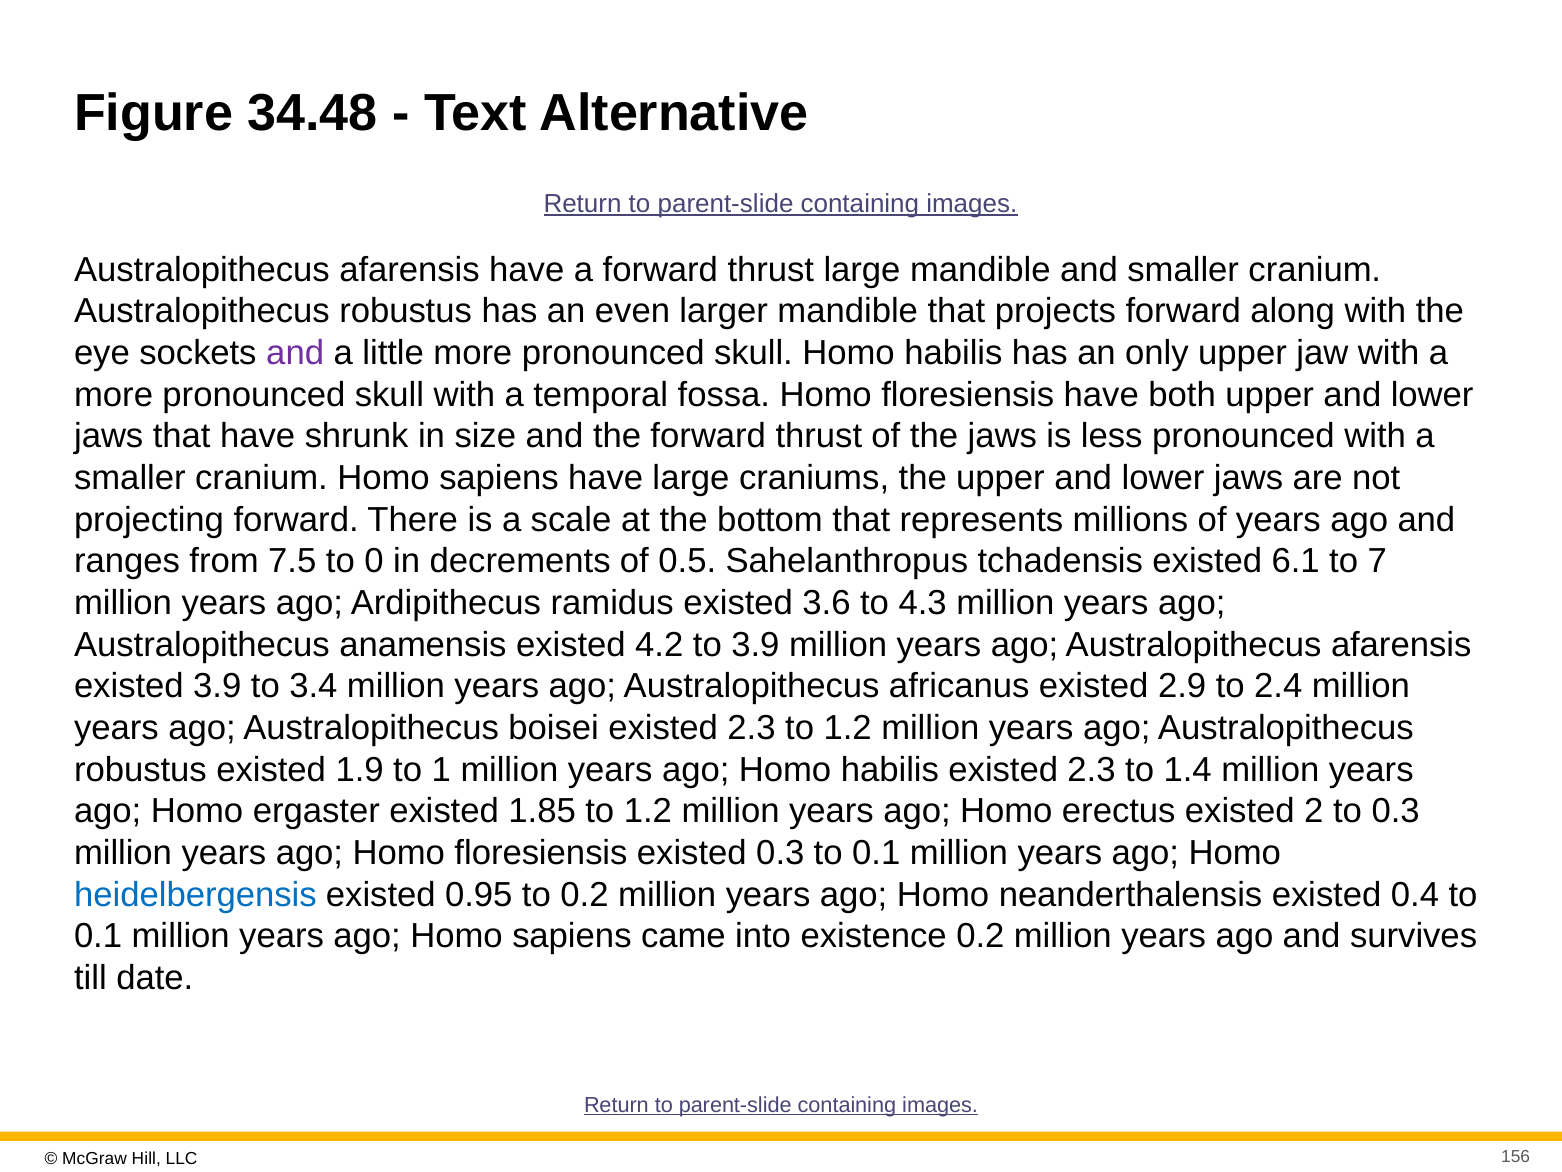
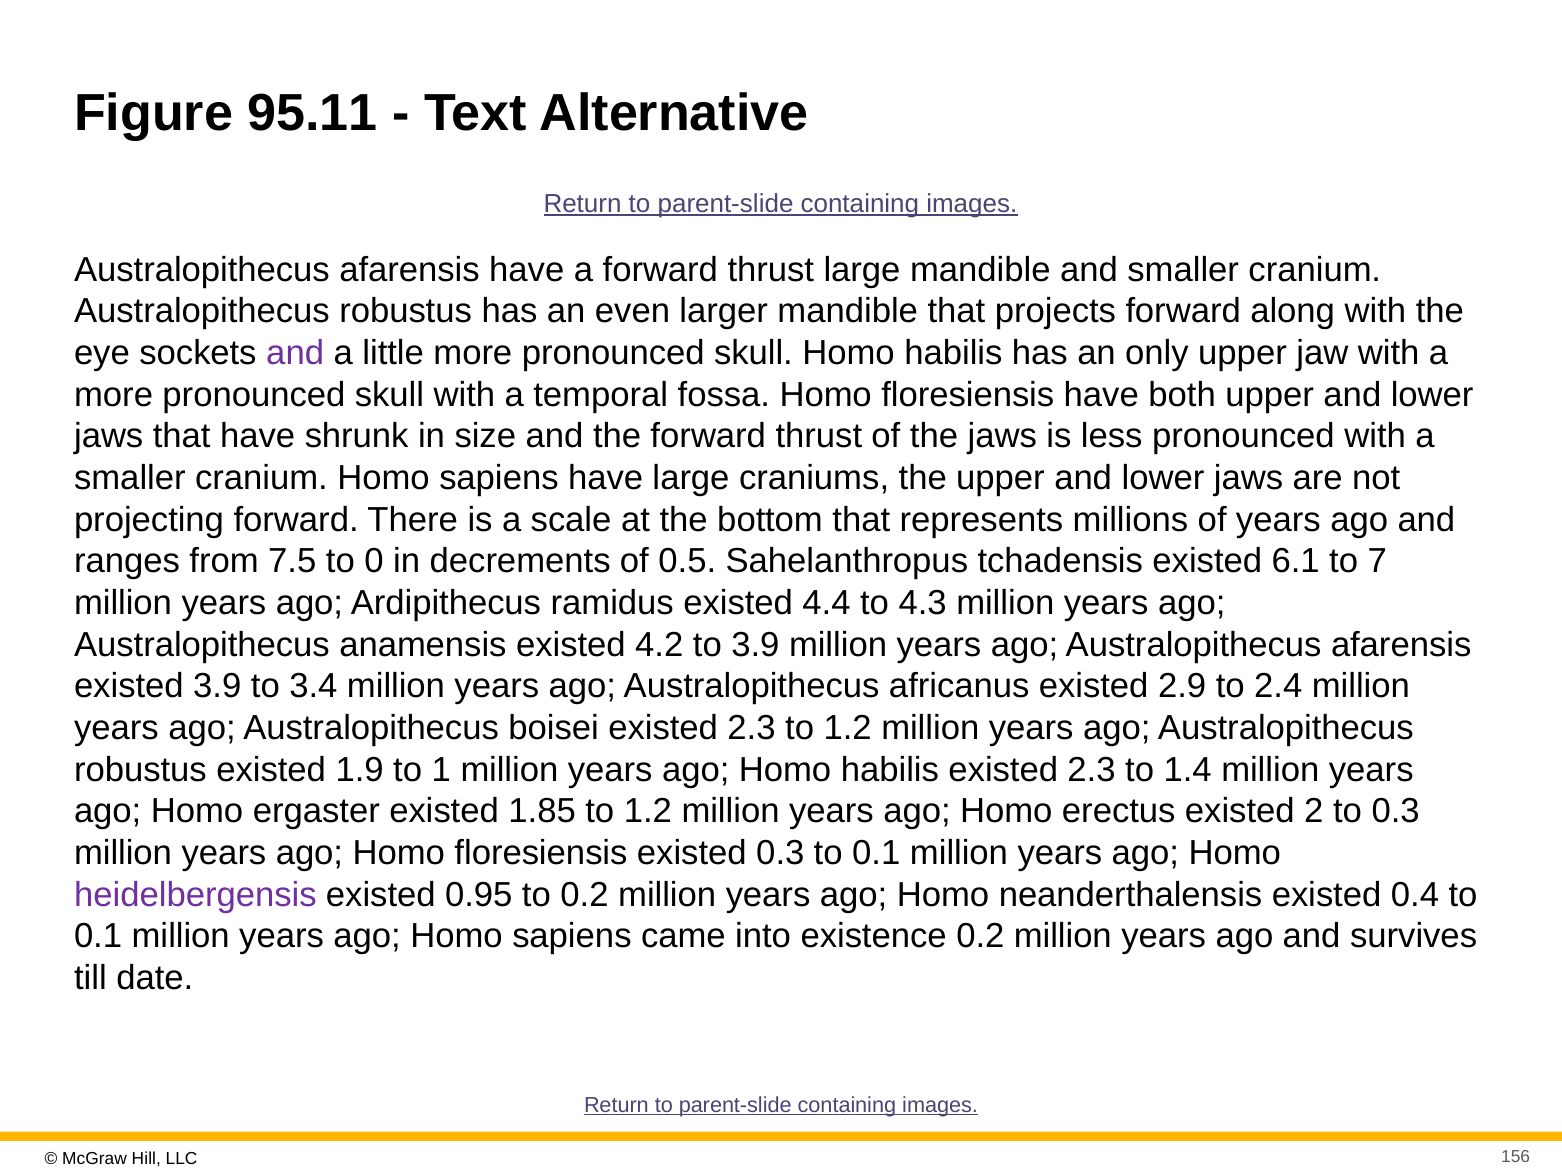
34.48: 34.48 -> 95.11 (313, 114)
3.6: 3.6 -> 4.4 (827, 603)
heidelbergensis colour: blue -> purple (195, 894)
